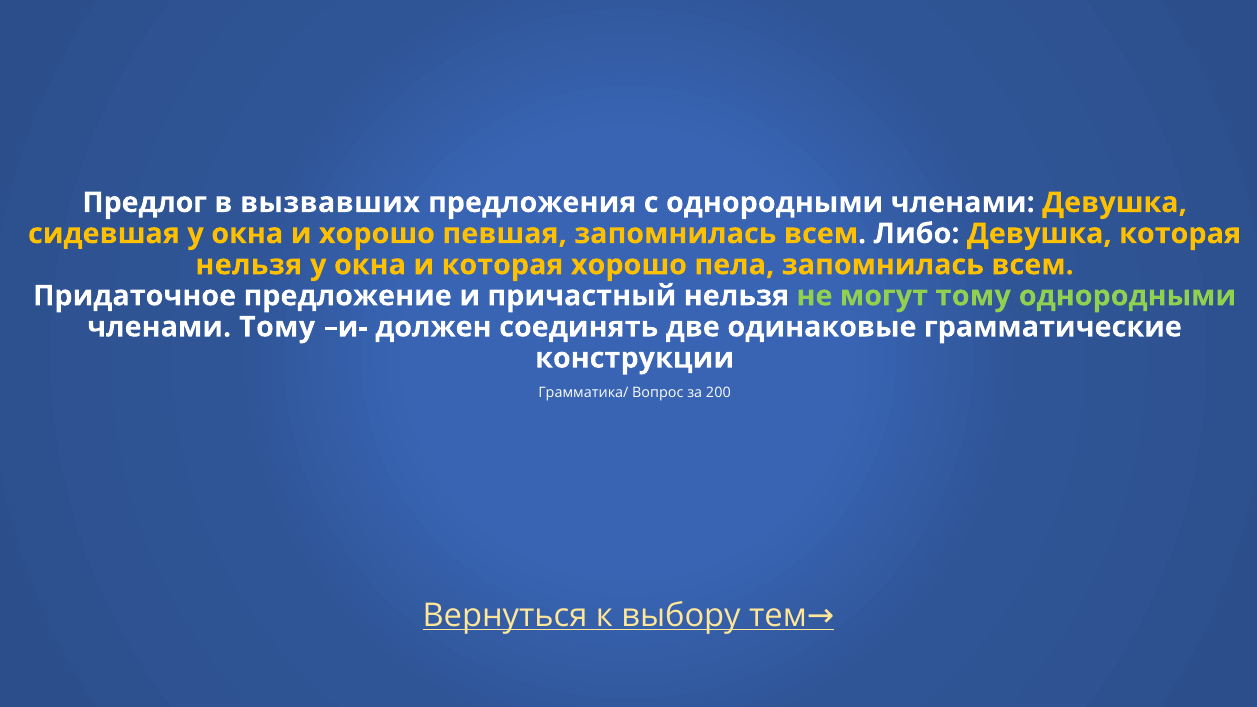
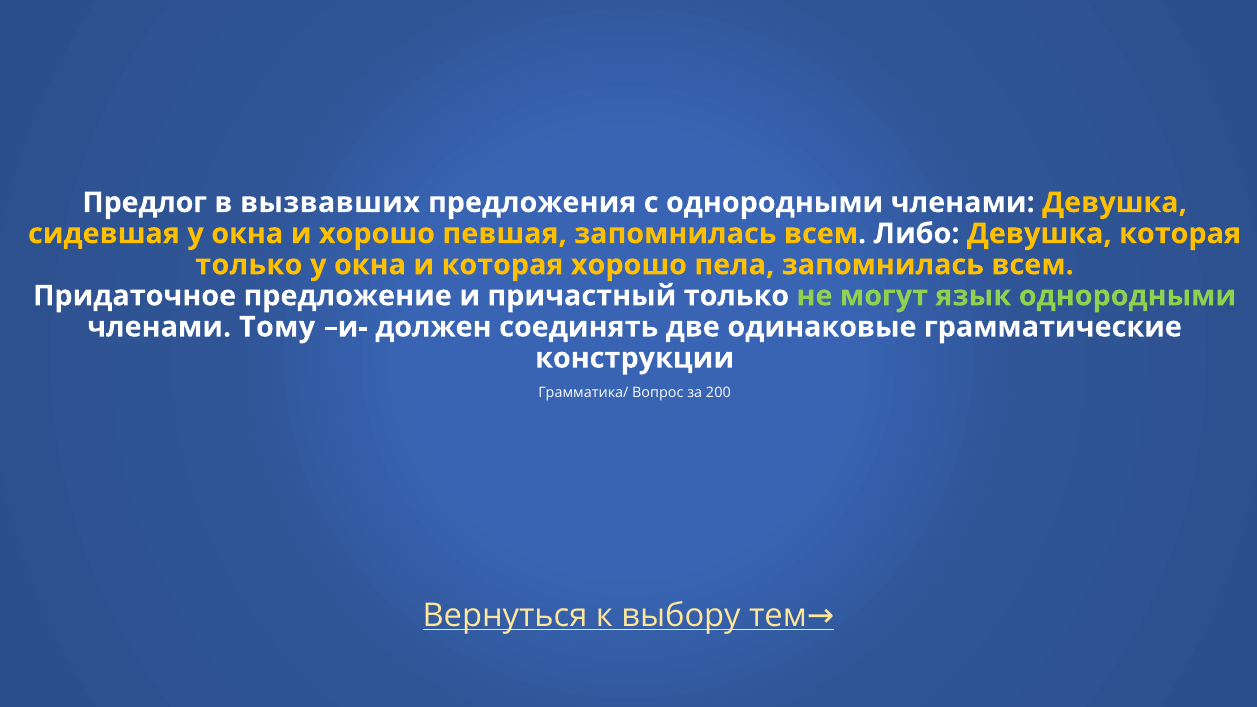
нельзя: нельзя -> только (249, 265)
причастный нельзя: нельзя -> только (736, 296)
могут тому: тому -> язык (973, 296)
